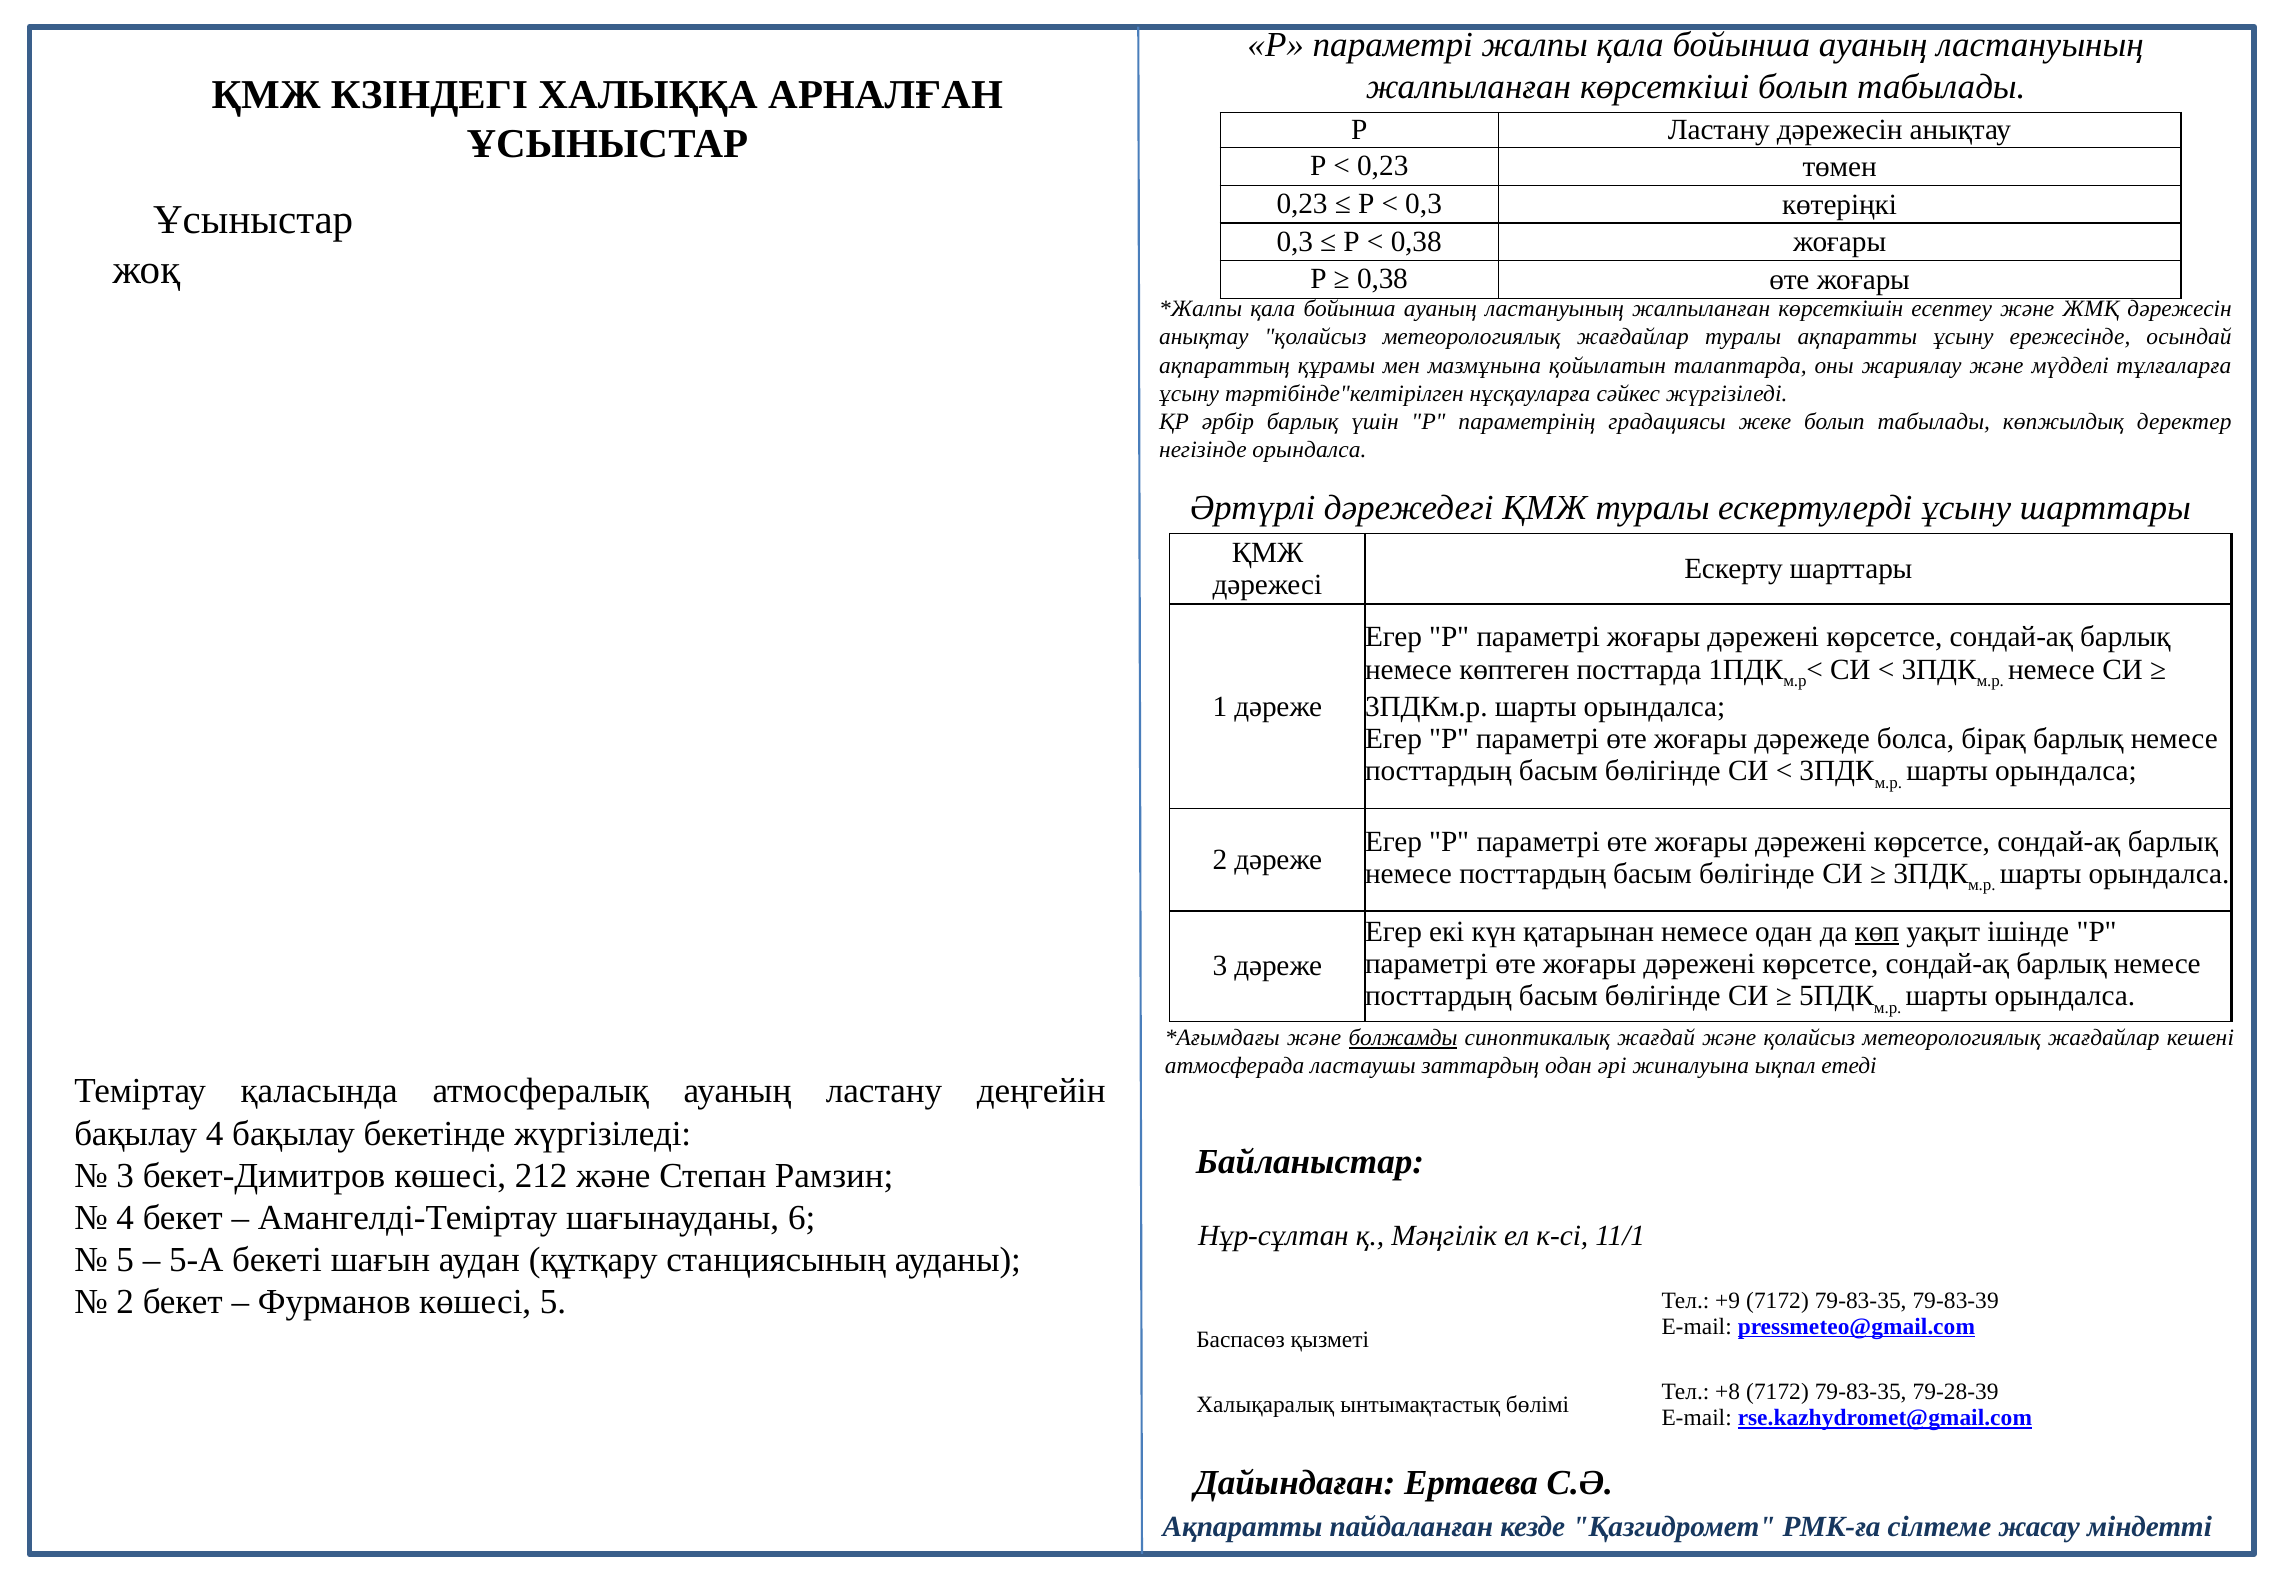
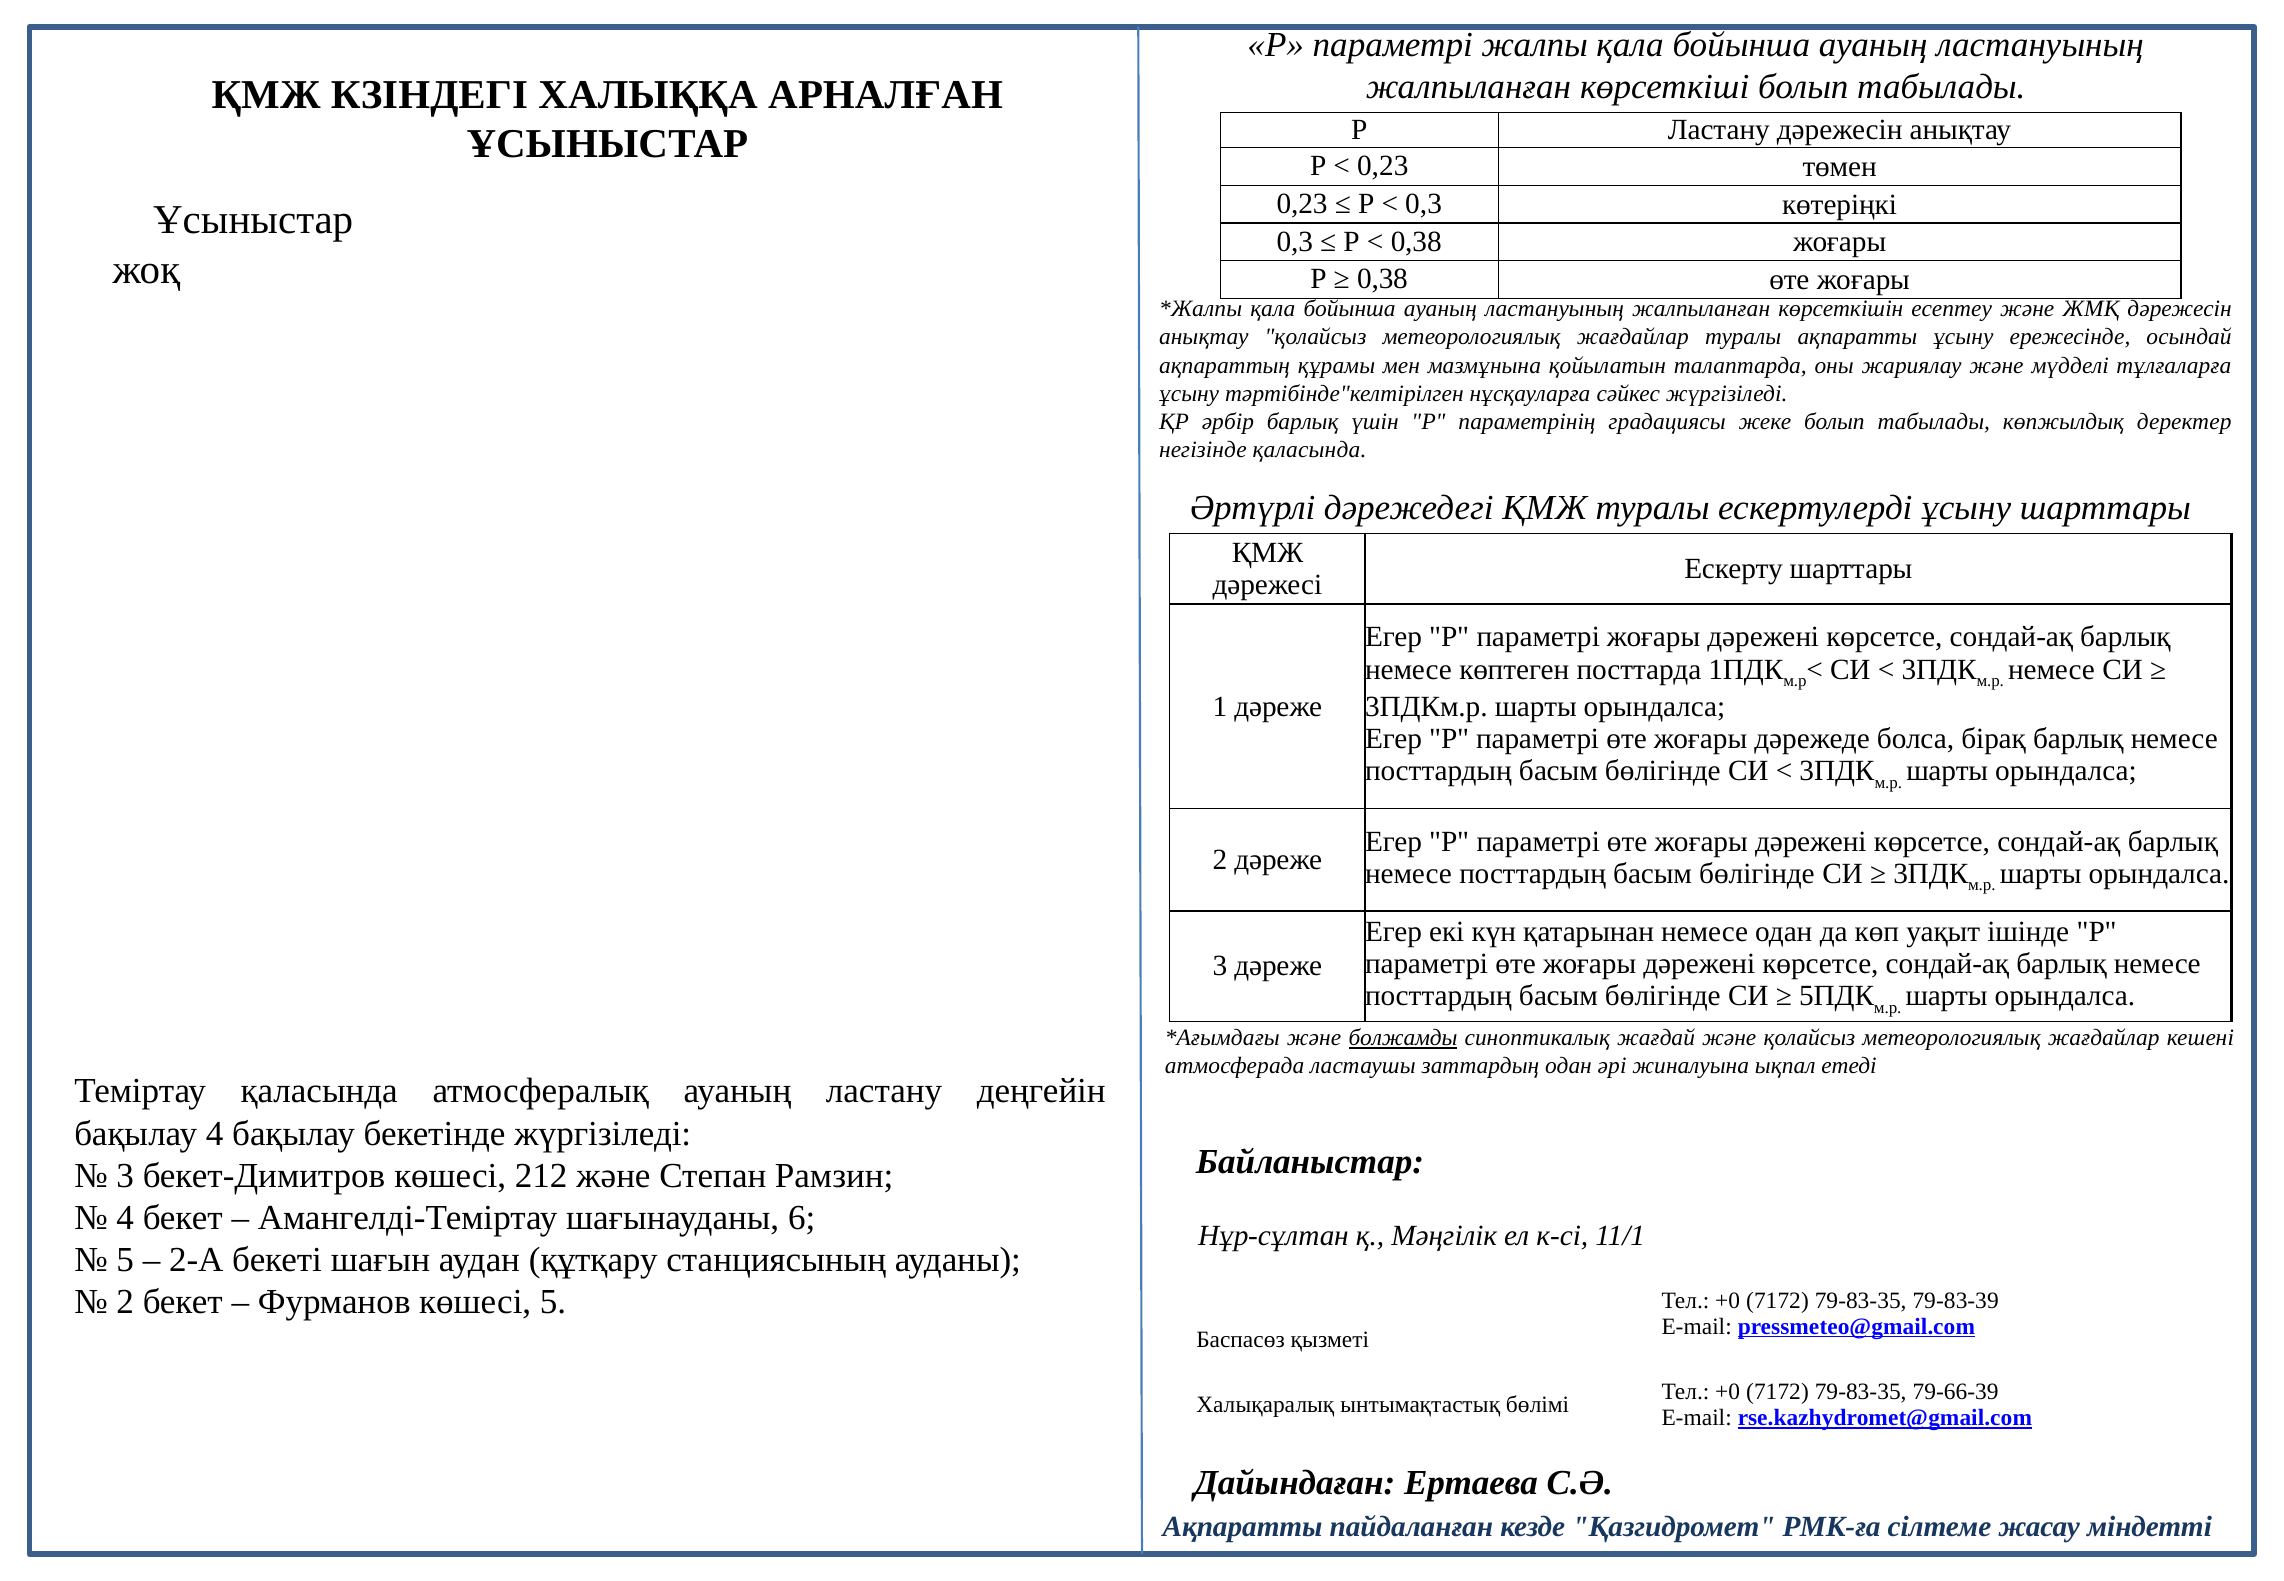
негізінде орындалса: орындалса -> қаласында (1309, 450)
көп underline: present -> none (1877, 932)
5-А: 5-А -> 2-А (196, 1260)
+9: +9 -> +0 (1728, 1301)
+8: +8 -> +0 (1728, 1392)
79-28-39: 79-28-39 -> 79-66-39 (1956, 1392)
